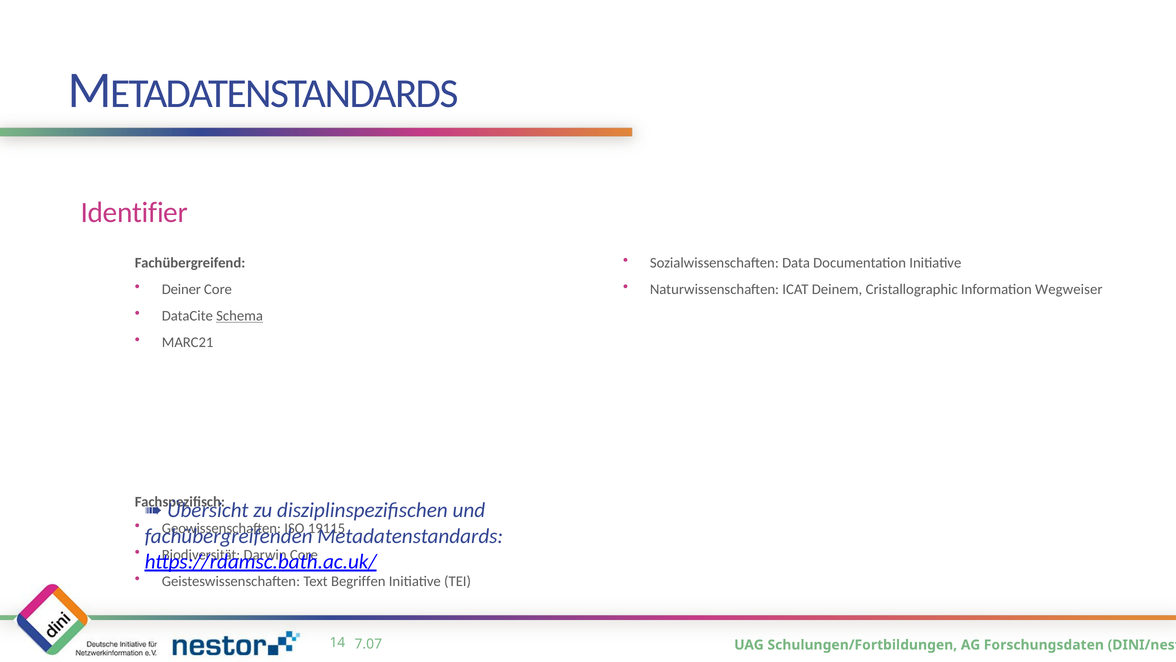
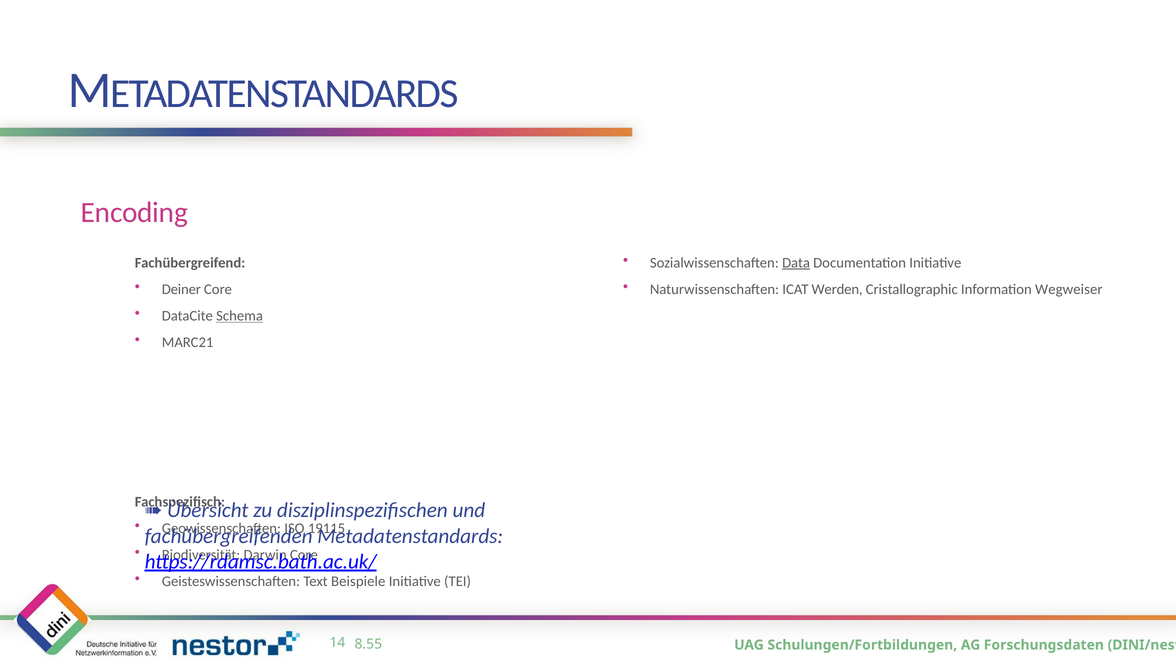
Identifier: Identifier -> Encoding (134, 212)
Data underline: none -> present (796, 263)
Deinem: Deinem -> Werden (837, 289)
Begriffen: Begriffen -> Beispiele (358, 581)
7.07: 7.07 -> 8.55 (368, 644)
